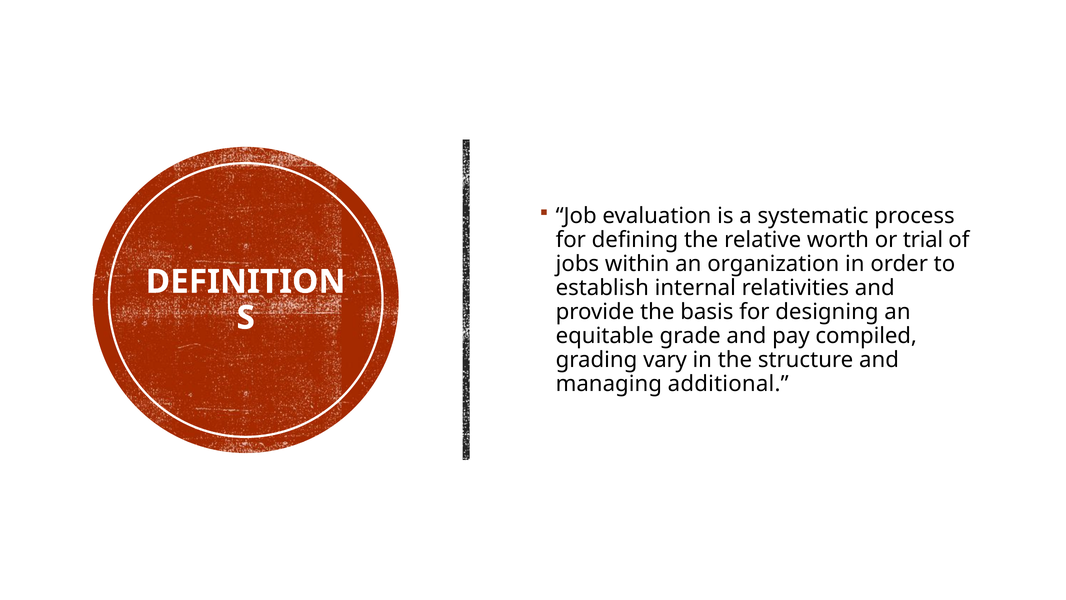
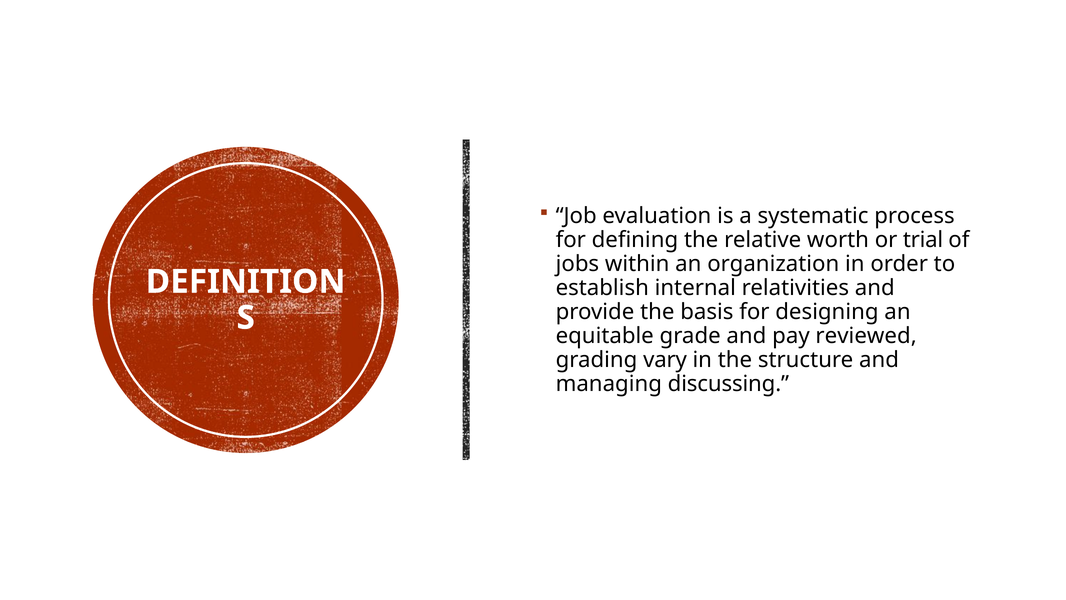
compiled: compiled -> reviewed (866, 336)
additional: additional -> discussing (728, 384)
